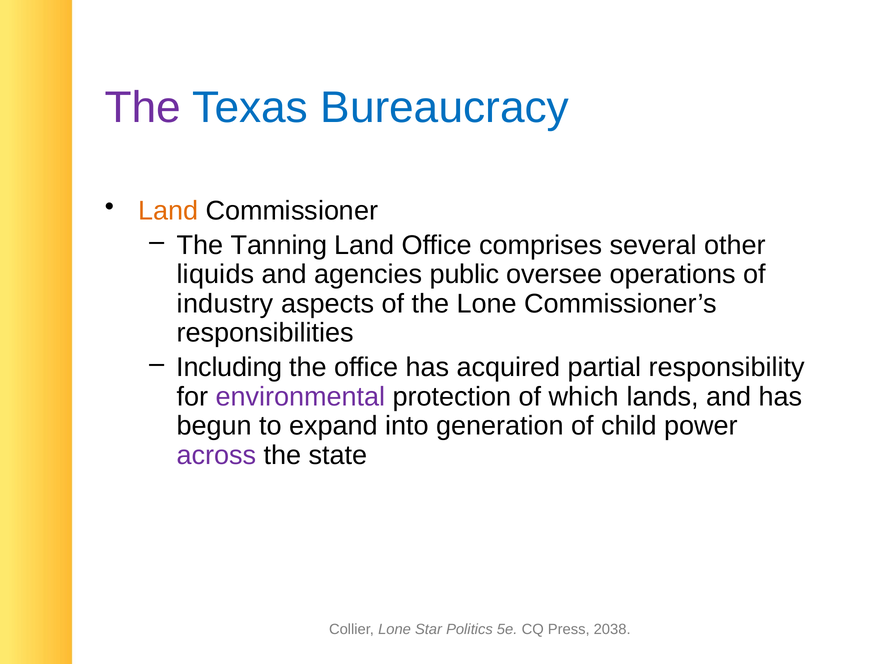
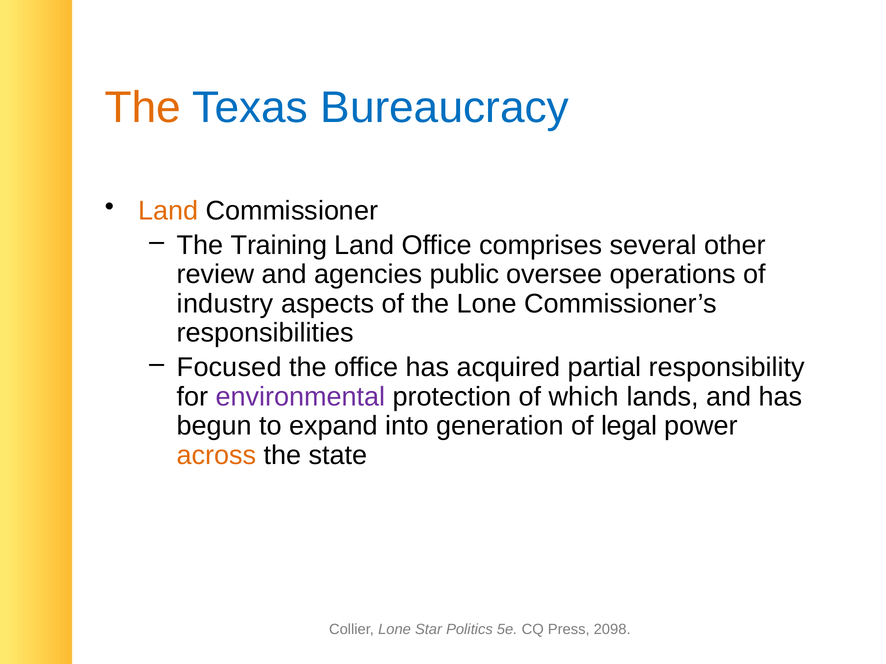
The colour: purple -> orange (143, 108)
Tanning: Tanning -> Training (279, 245)
liquids: liquids -> review (216, 275)
Including: Including -> Focused (229, 368)
child: child -> legal (629, 426)
across colour: purple -> orange (217, 455)
2038: 2038 -> 2098 (612, 630)
